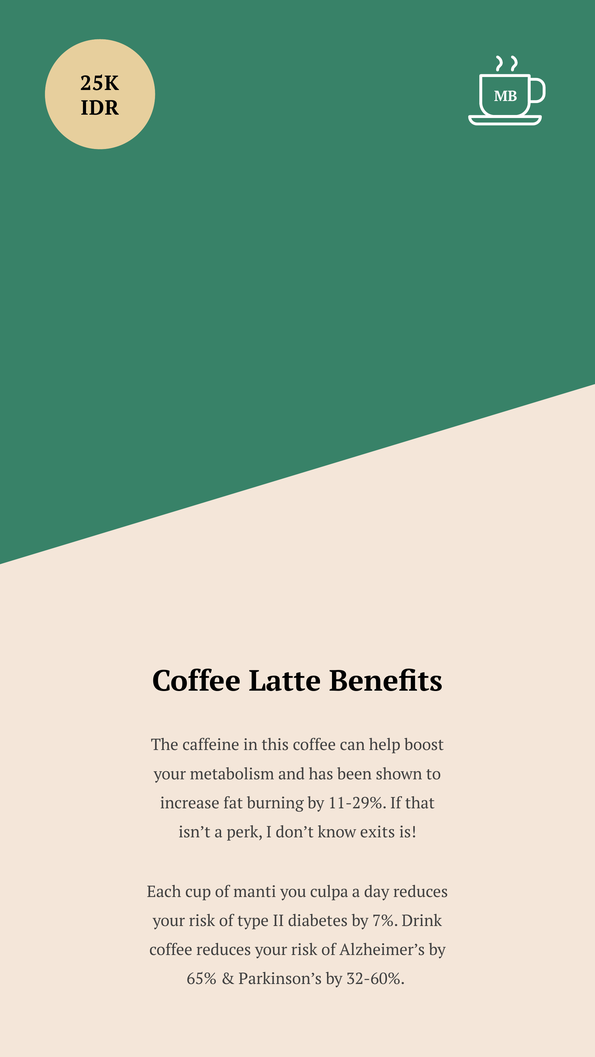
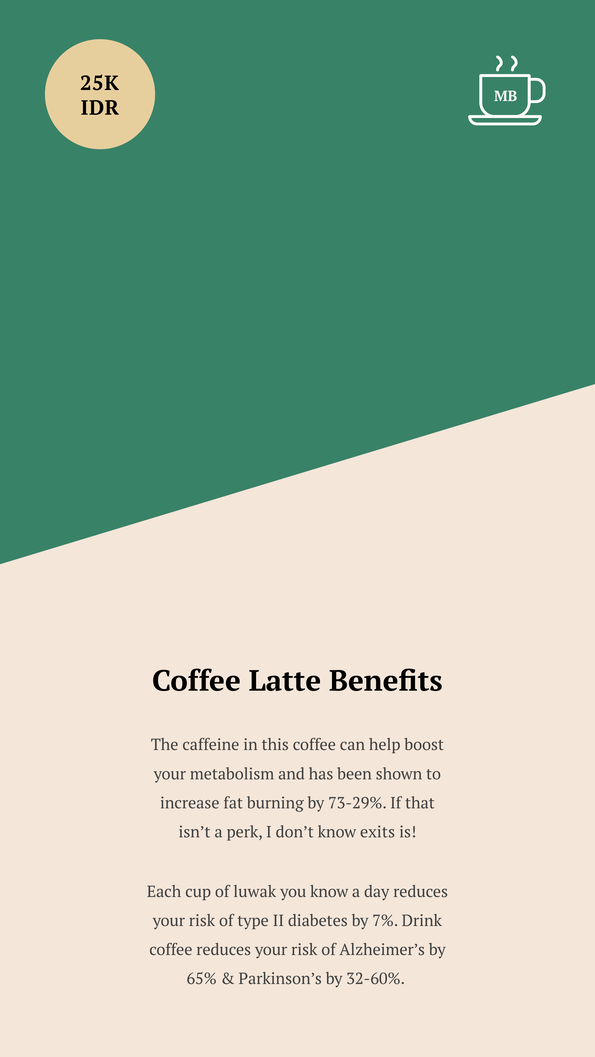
11-29%: 11-29% -> 73-29% (357, 804)
manti: manti -> luwak (255, 892)
you culpa: culpa -> know (329, 892)
